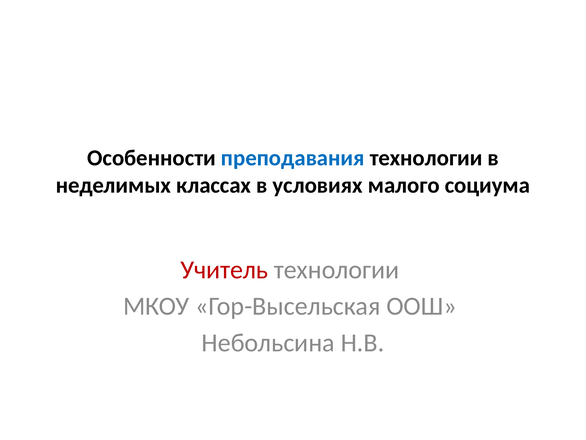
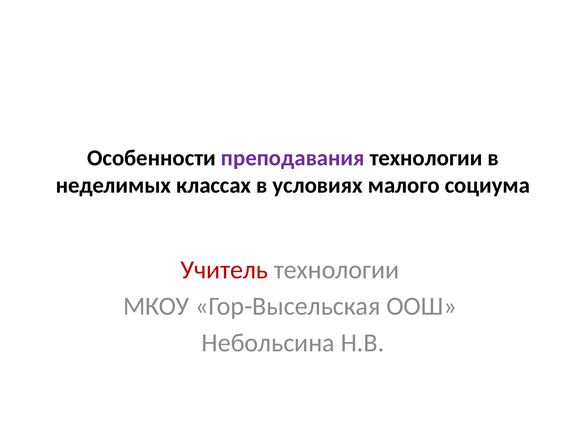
преподавания colour: blue -> purple (293, 158)
